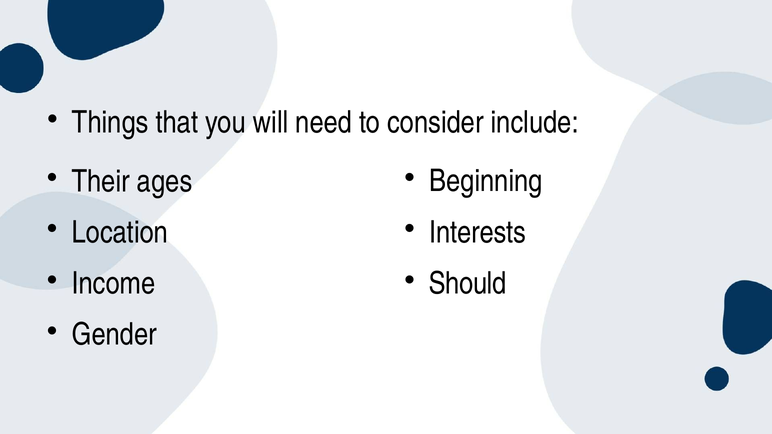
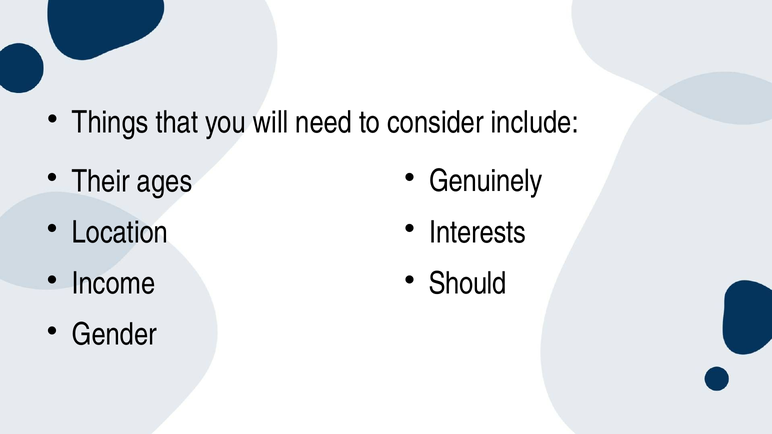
Beginning: Beginning -> Genuinely (486, 181)
